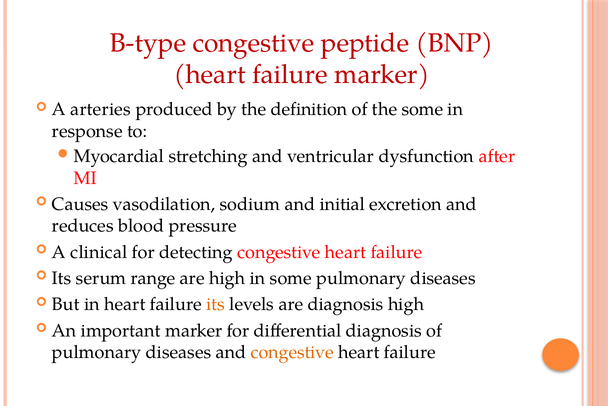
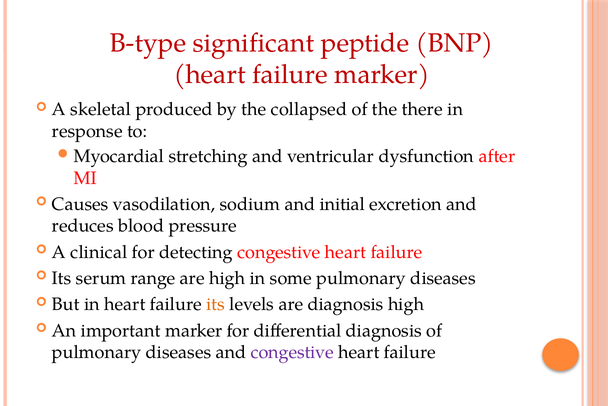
B-type congestive: congestive -> significant (253, 43)
arteries: arteries -> skeletal (101, 109)
definition: definition -> collapsed (309, 109)
the some: some -> there (422, 109)
congestive colour: orange -> purple (292, 352)
